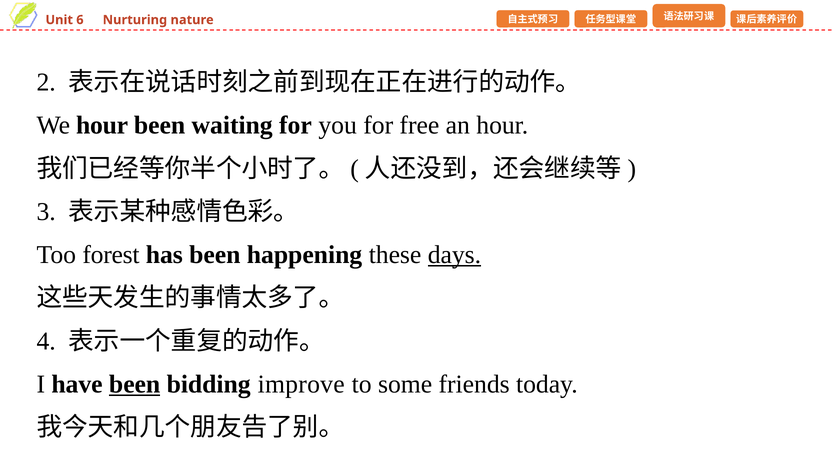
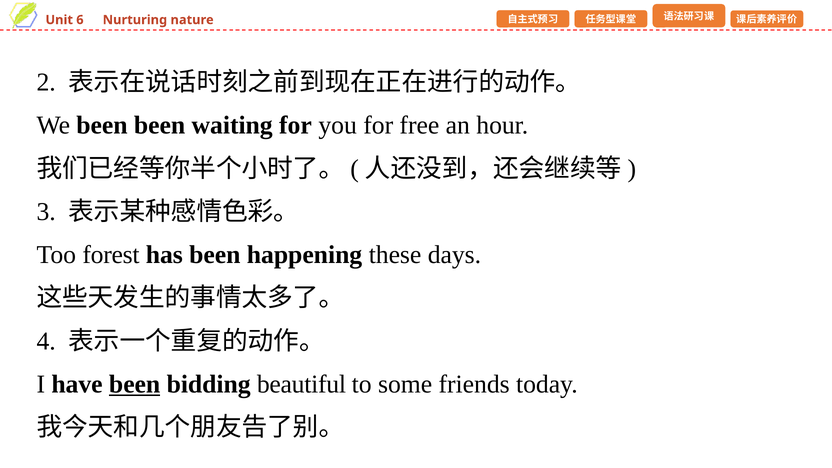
We hour: hour -> been (102, 125)
days underline: present -> none (454, 255)
improve: improve -> beautiful (301, 384)
